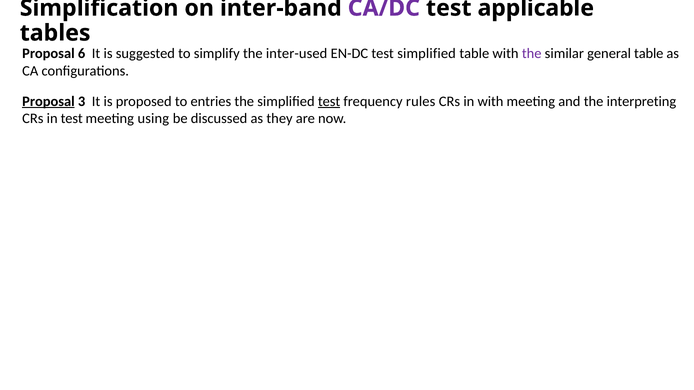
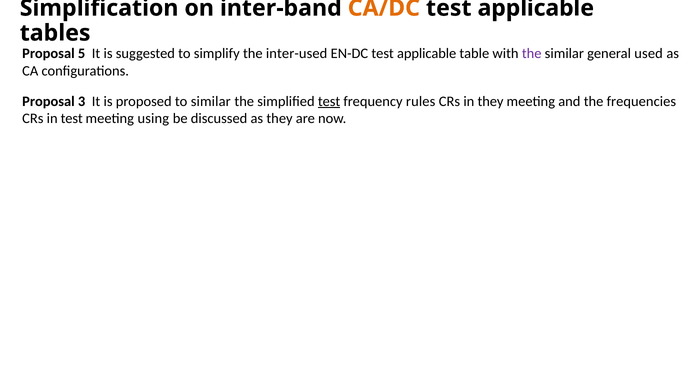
CA/DC colour: purple -> orange (384, 8)
6: 6 -> 5 (82, 54)
EN-DC test simplified: simplified -> applicable (427, 54)
general table: table -> used (649, 54)
Proposal underline: present -> none (48, 101)
to entries: entries -> similar (211, 101)
in with: with -> they (491, 101)
interpreting: interpreting -> frequencies (641, 101)
